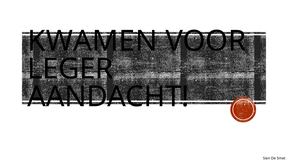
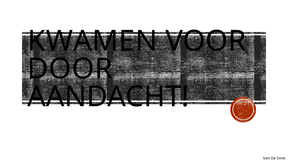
LEGER: LEGER -> DOOR (70, 69)
